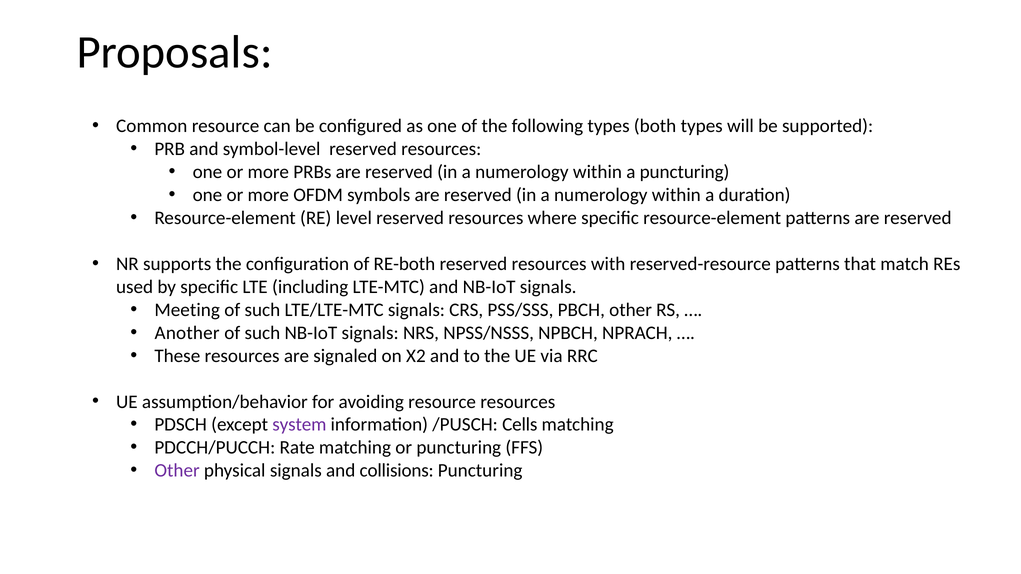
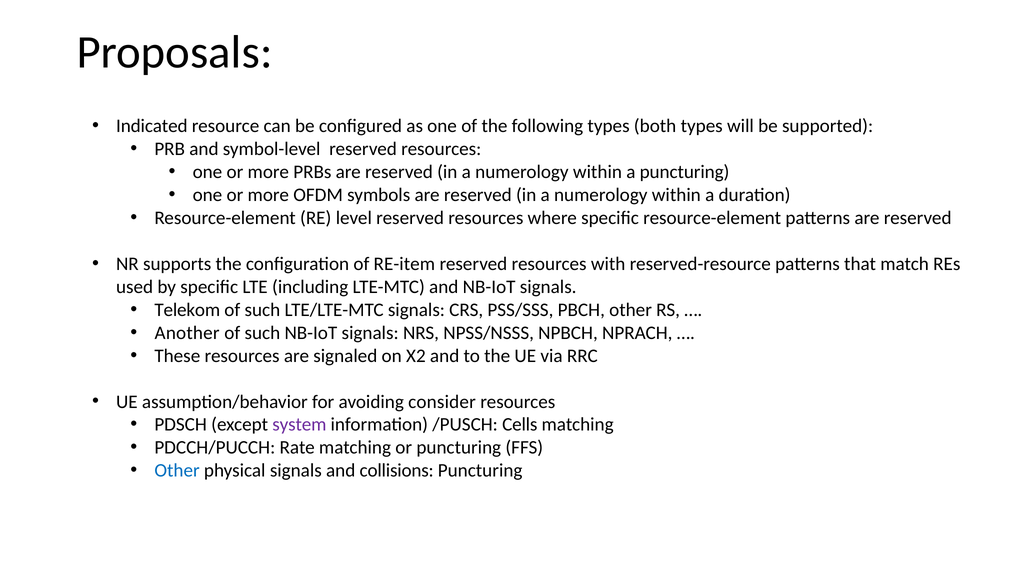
Common: Common -> Indicated (152, 126)
RE-both: RE-both -> RE-item (404, 264)
Meeting: Meeting -> Telekom (187, 310)
avoiding resource: resource -> consider (442, 402)
Other colour: purple -> blue (177, 471)
